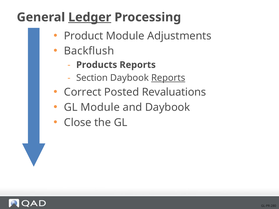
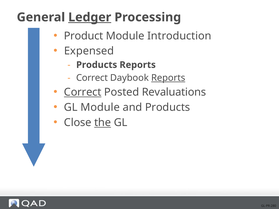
Adjustments: Adjustments -> Introduction (179, 36)
Backflush: Backflush -> Expensed (89, 51)
Section: Section -> Correct (92, 78)
Correct underline: none -> present (83, 92)
and Daybook: Daybook -> Products (168, 108)
the underline: none -> present (103, 123)
